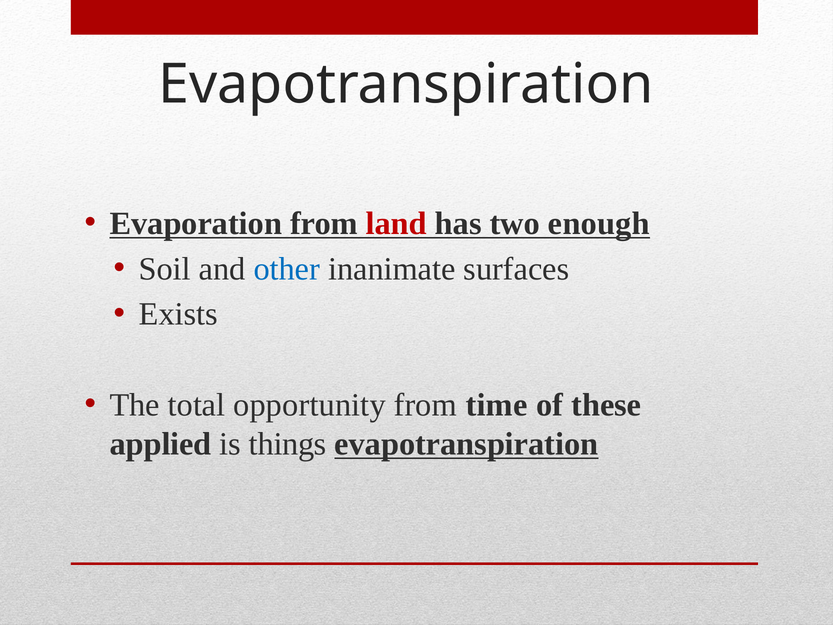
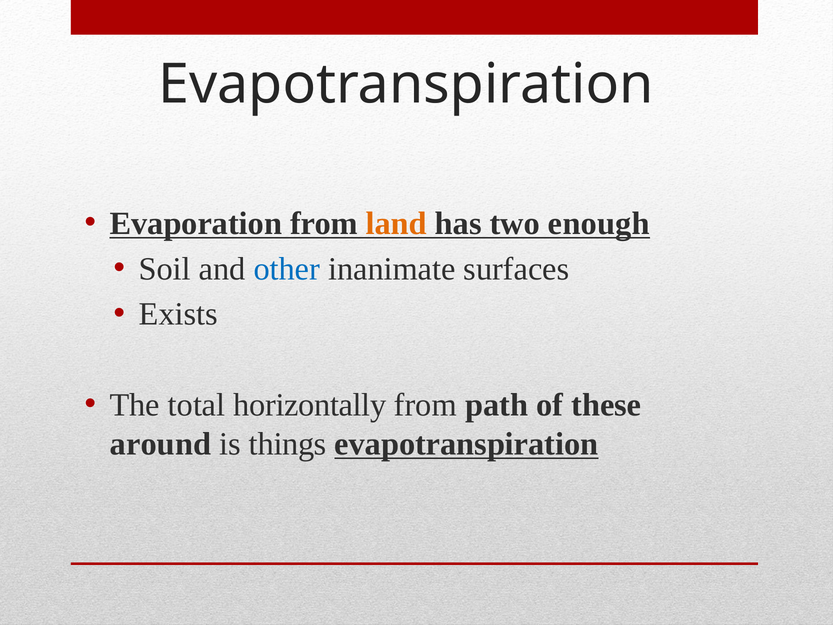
land colour: red -> orange (396, 223)
opportunity: opportunity -> horizontally (310, 405)
time: time -> path (497, 405)
applied: applied -> around (160, 444)
